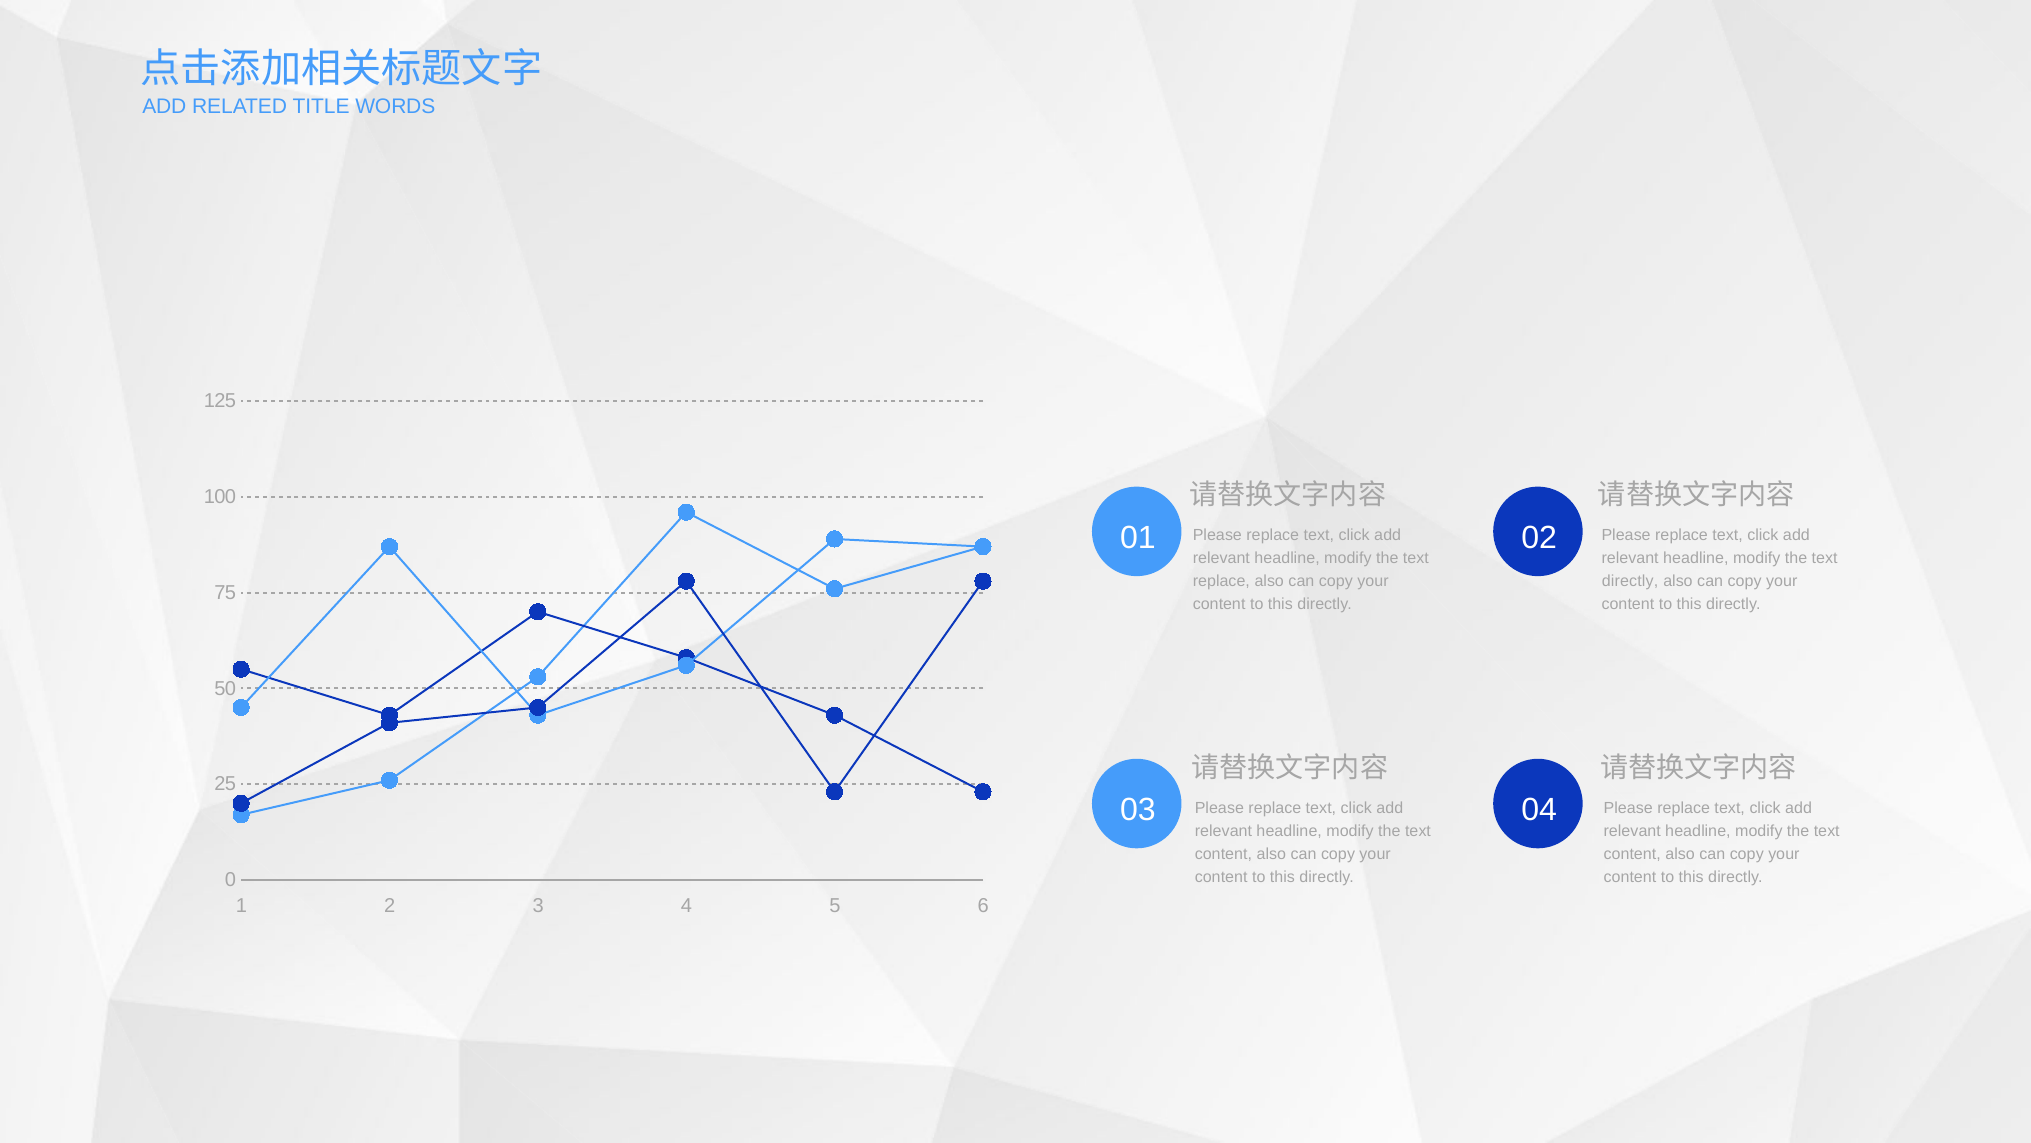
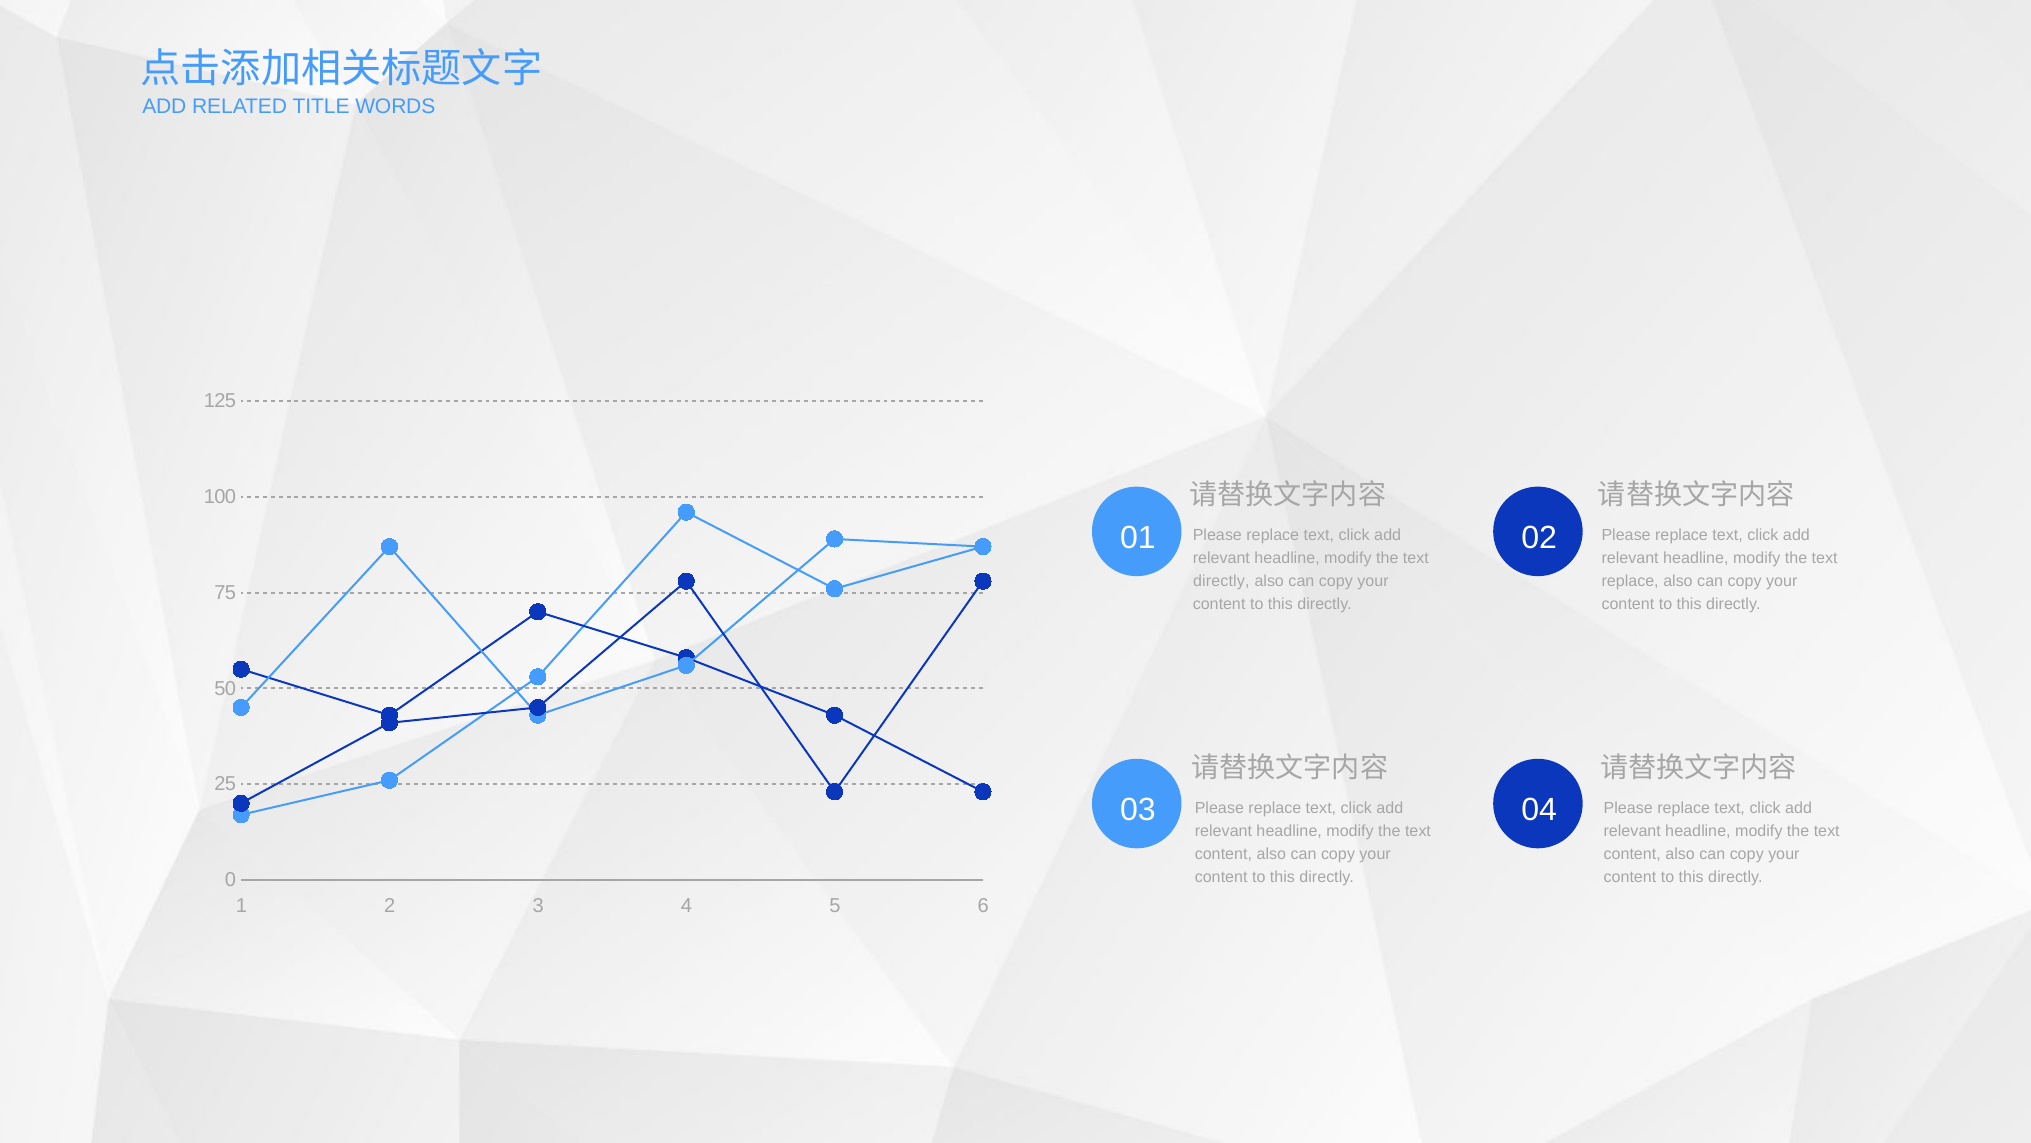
replace: replace -> directly (1221, 581)
directly: directly -> replace (1630, 581)
